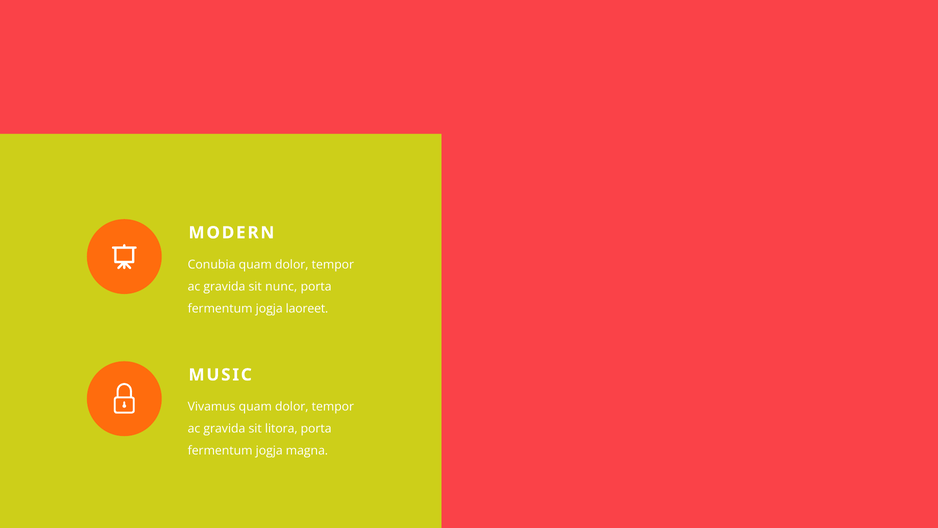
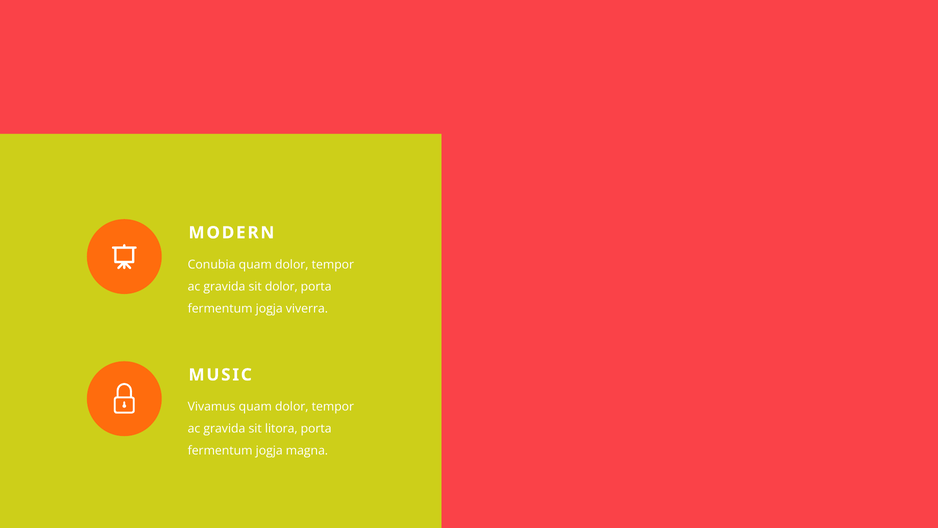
sit nunc: nunc -> dolor (281, 286)
laoreet: laoreet -> viverra (307, 308)
